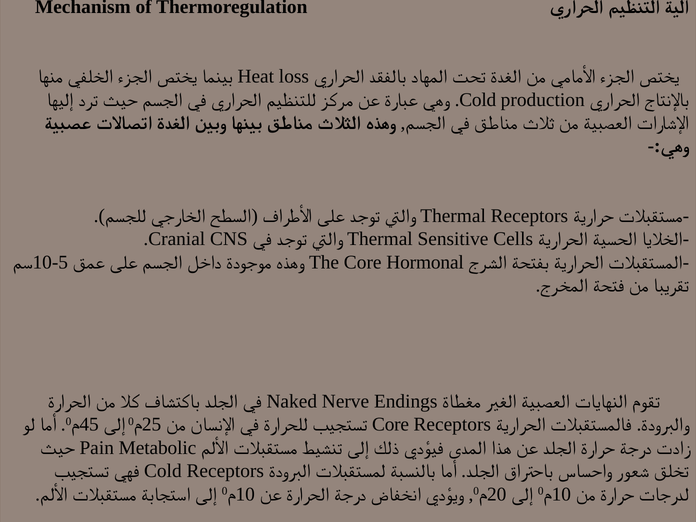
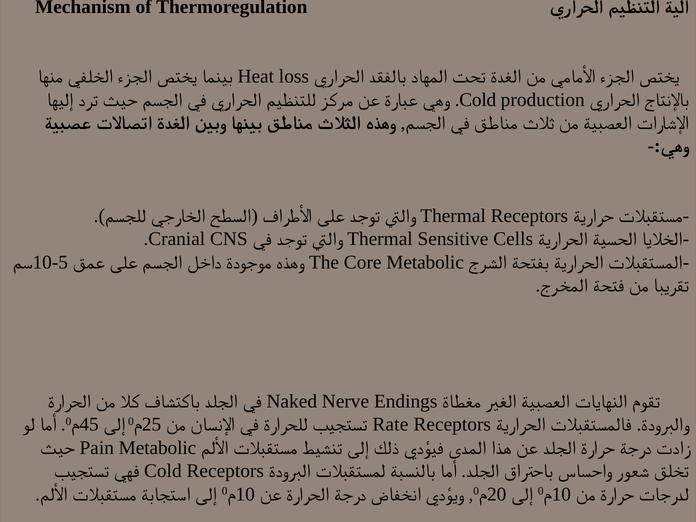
Core Hormonal: Hormonal -> Metabolic (425, 262)
Core: Core -> Rate (390, 425)
